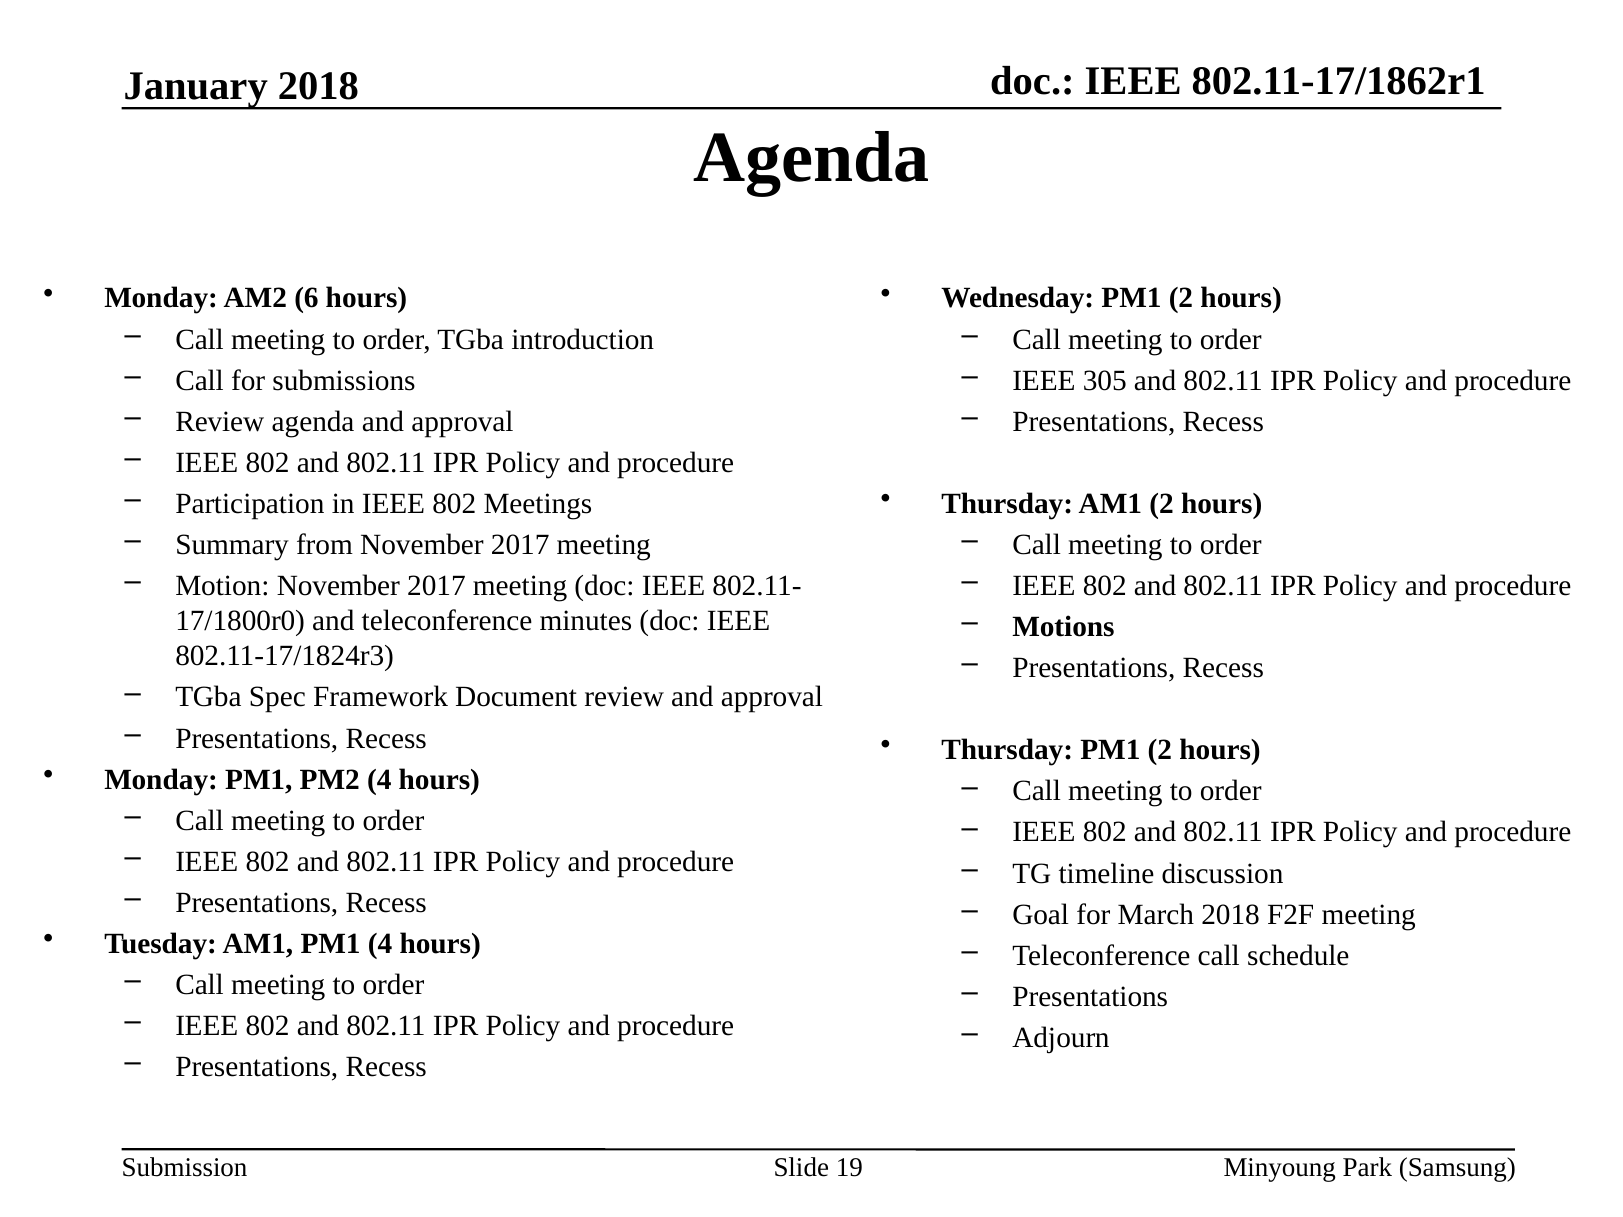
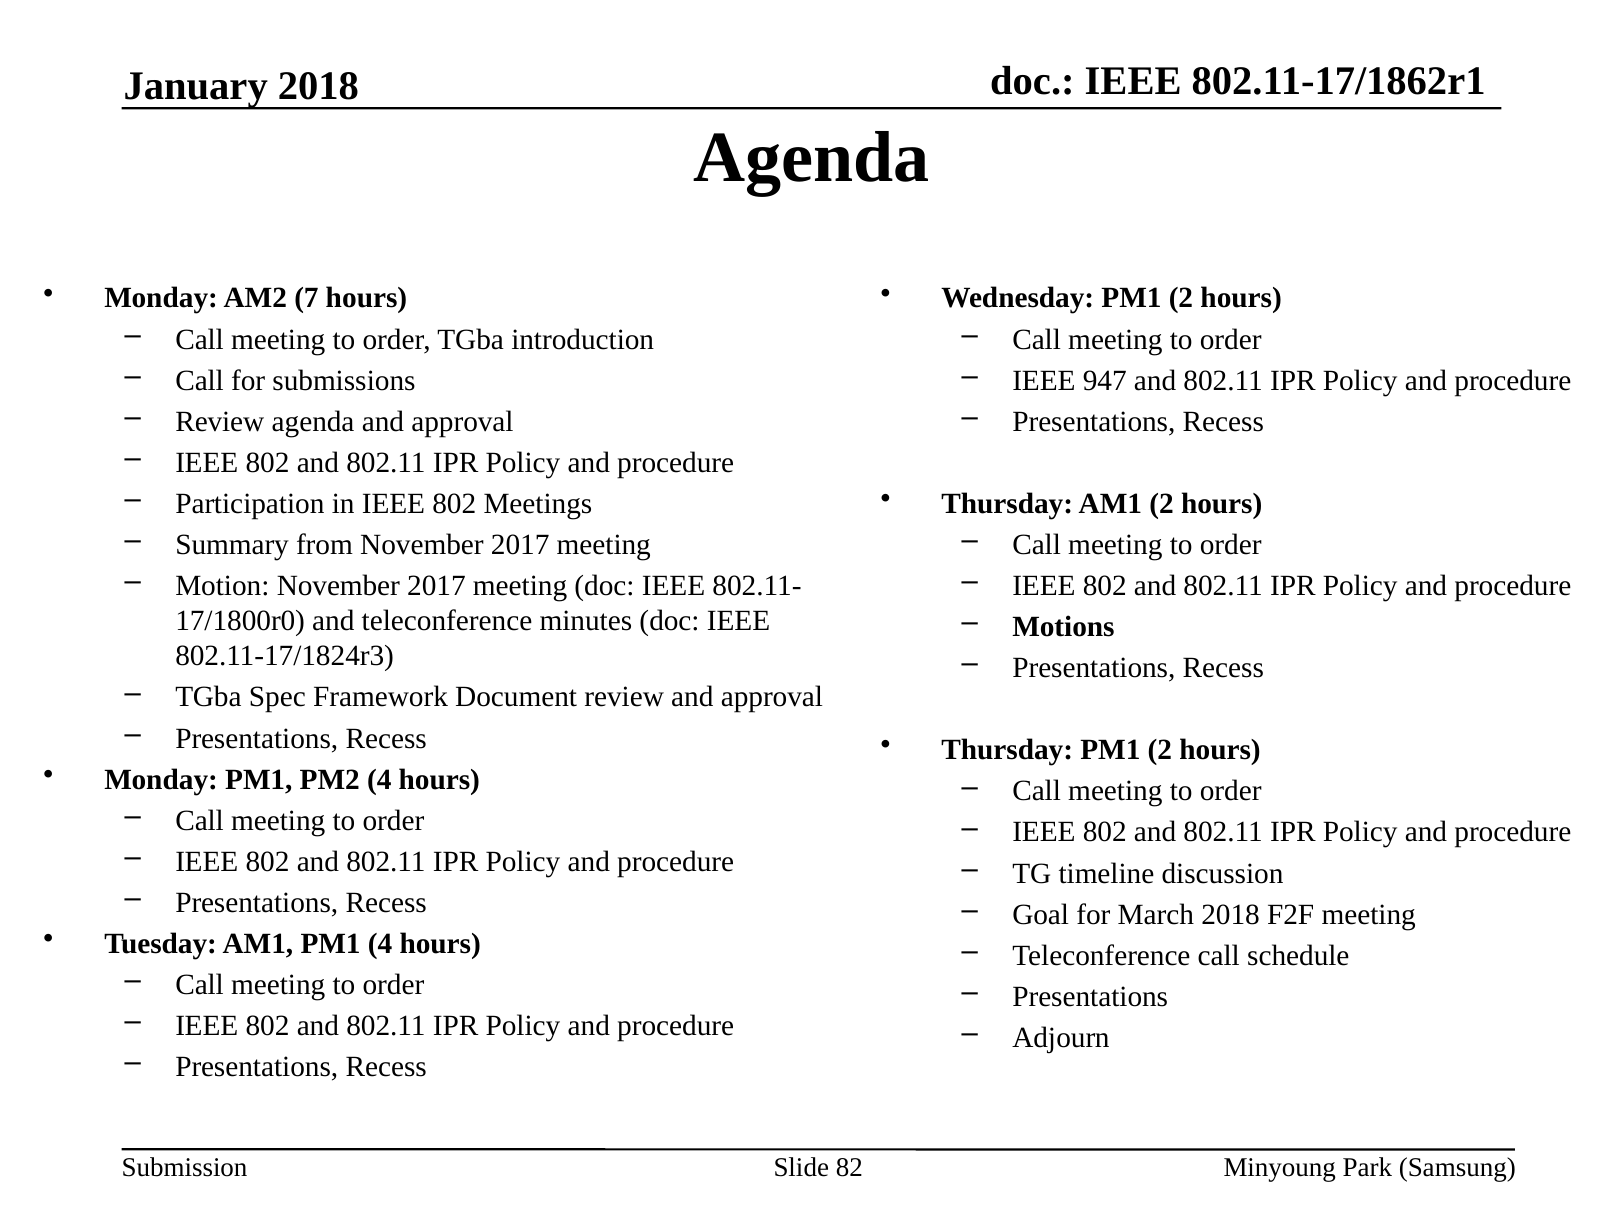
6: 6 -> 7 (306, 298)
305: 305 -> 947 (1105, 380)
19: 19 -> 82 (849, 1167)
